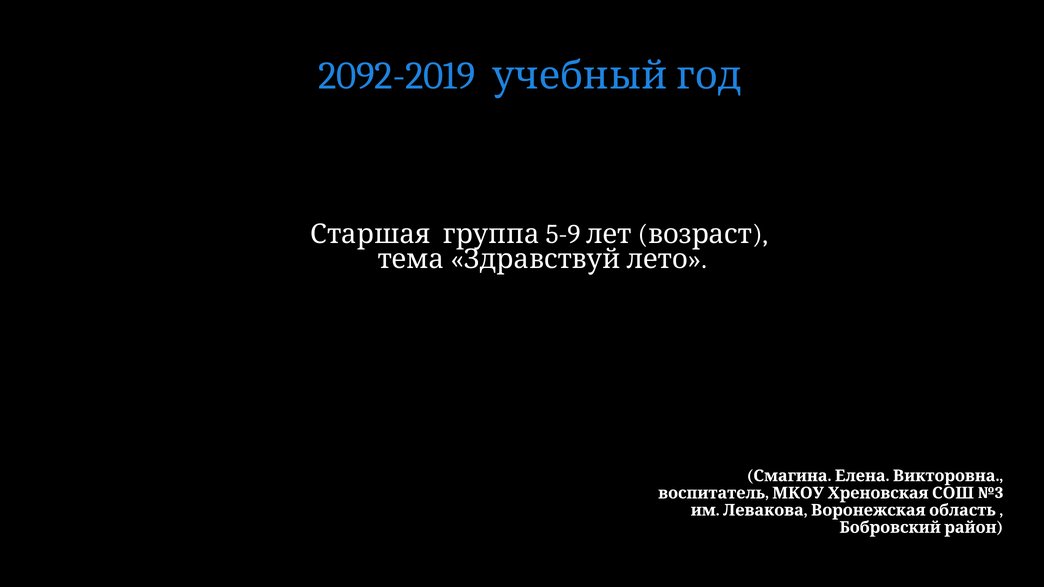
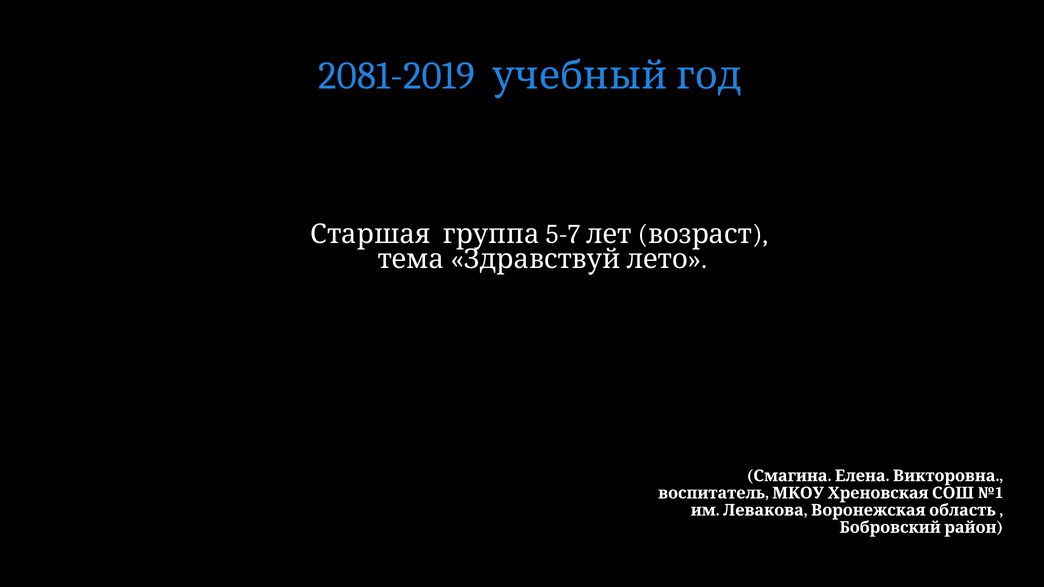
2092-2019: 2092-2019 -> 2081-2019 (397, 76)
5-9: 5-9 -> 5-7 (563, 235)
№3: №3 -> №1 (990, 493)
